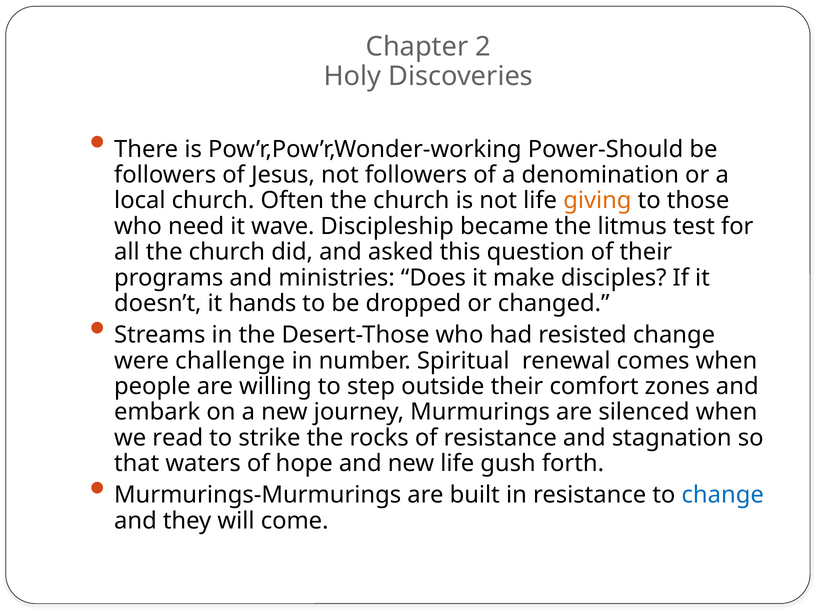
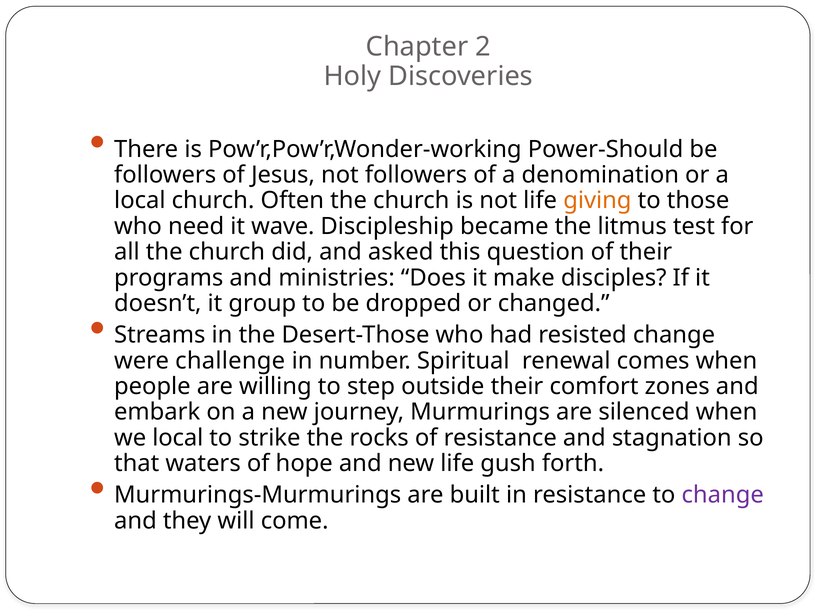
hands: hands -> group (262, 303)
we read: read -> local (178, 438)
change colour: blue -> purple (723, 495)
